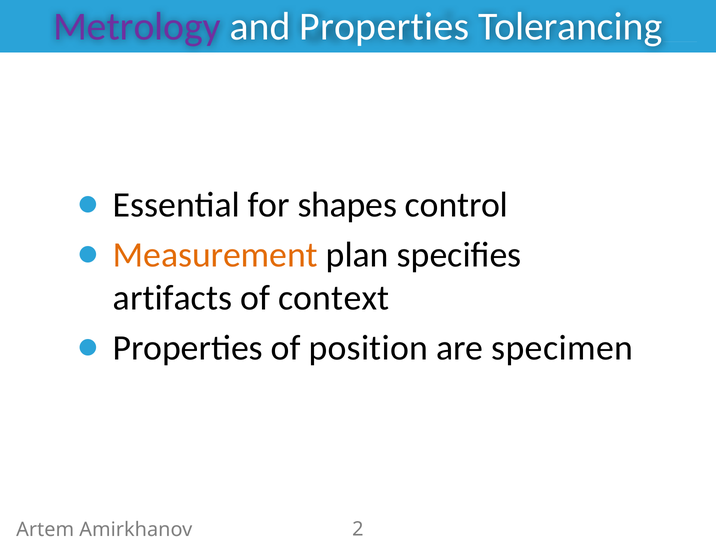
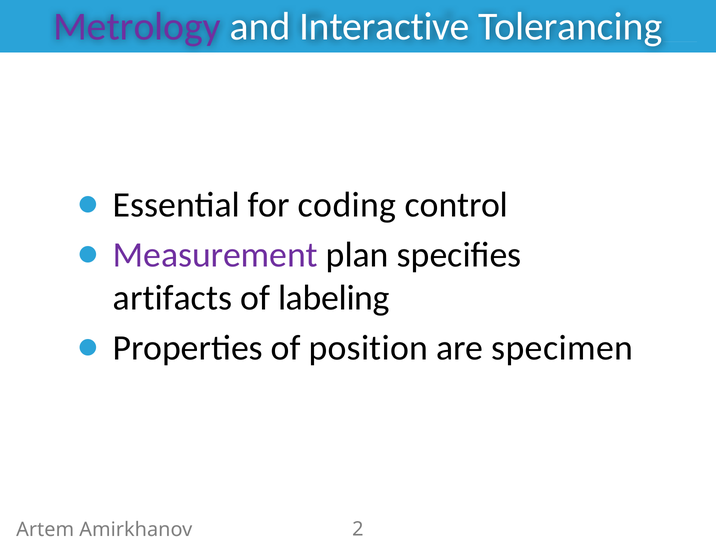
and Properties: Properties -> Interactive (385, 26)
shapes: shapes -> coding (347, 205)
Measurement colour: orange -> purple (215, 255)
context: context -> labeling (334, 298)
